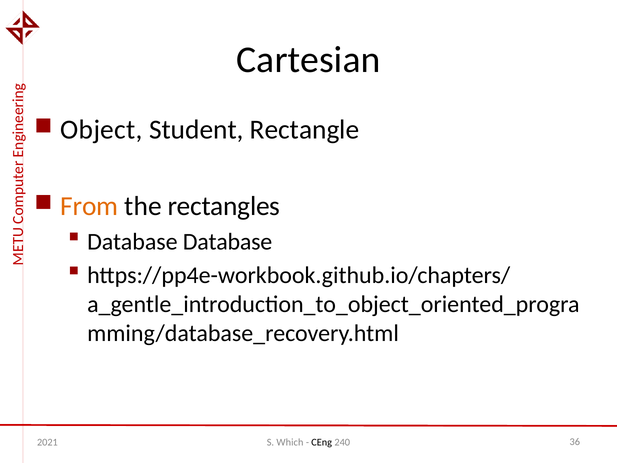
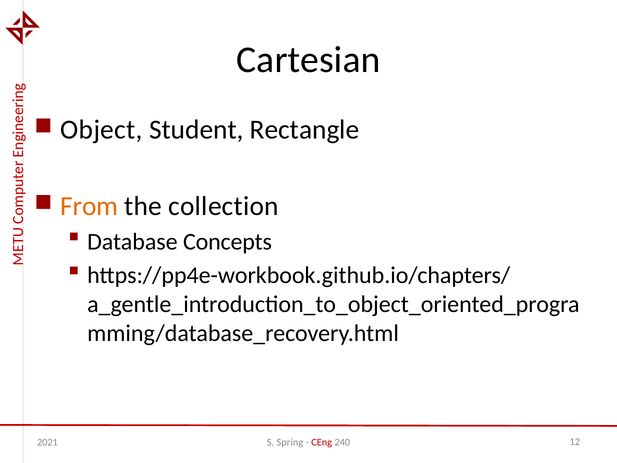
rectangles: rectangles -> collection (224, 206)
Database Database: Database -> Concepts (228, 242)
Which: Which -> Spring (290, 442)
CEng colour: black -> red (322, 442)
36: 36 -> 12 (575, 442)
